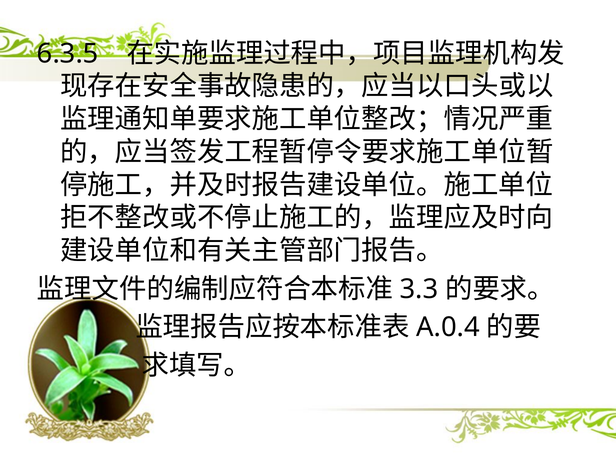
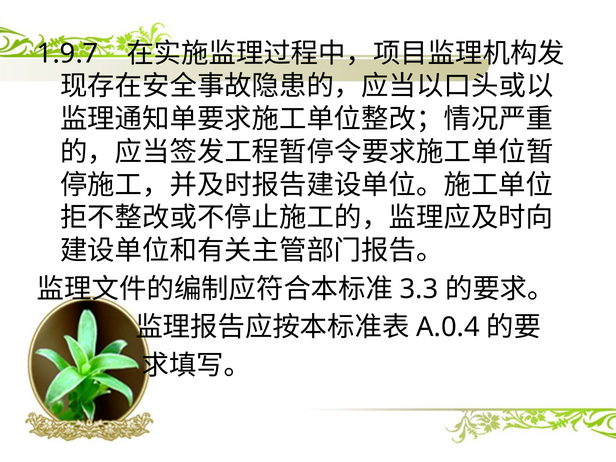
6.3.5: 6.3.5 -> 1.9.7 (68, 54)
